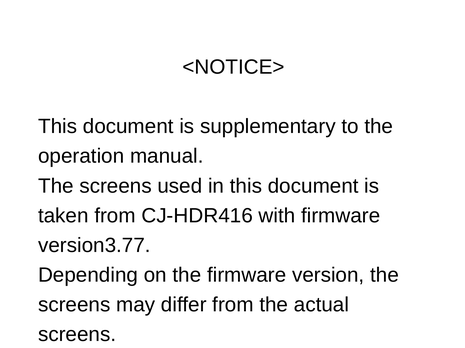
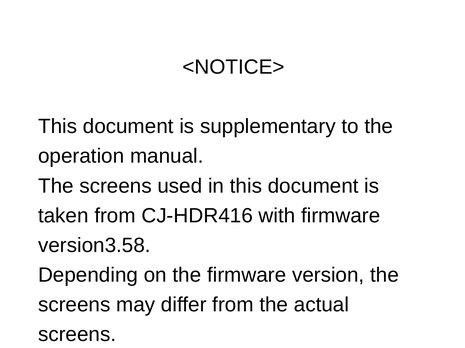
version3.77: version3.77 -> version3.58 (94, 246)
